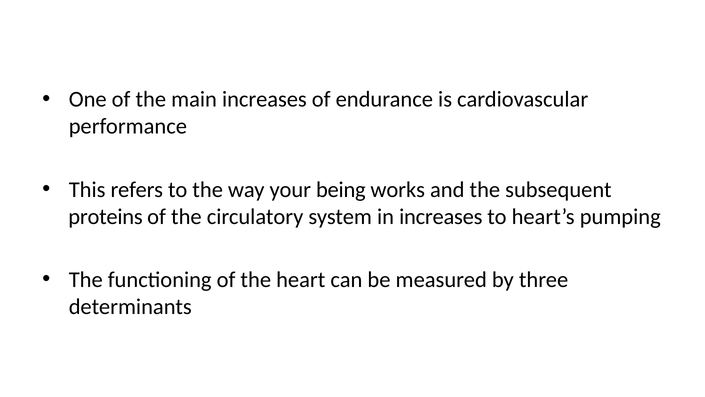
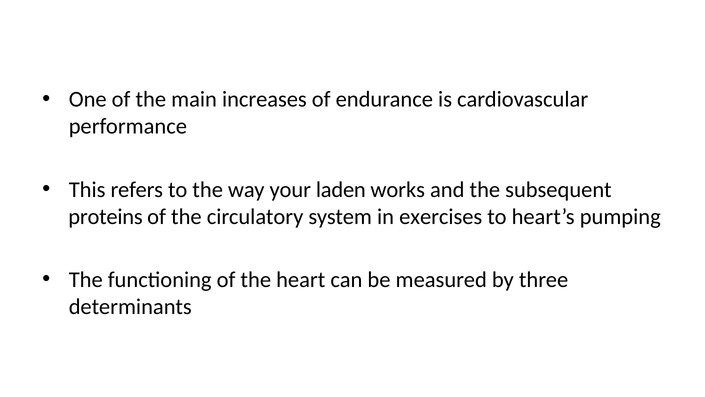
being: being -> laden (341, 189)
in increases: increases -> exercises (441, 216)
